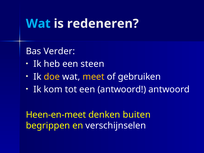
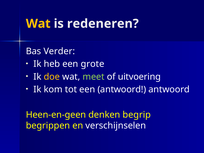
Wat colour: light blue -> yellow (38, 24)
steen: steen -> grote (93, 64)
meet colour: yellow -> light green (94, 77)
gebruiken: gebruiken -> uitvoering (139, 77)
Heen-en-meet: Heen-en-meet -> Heen-en-geen (56, 115)
buiten: buiten -> begrip (137, 115)
